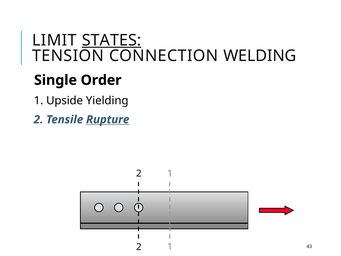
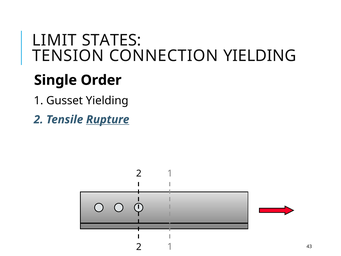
STATES underline: present -> none (112, 40)
CONNECTION WELDING: WELDING -> YIELDING (260, 56)
Upside: Upside -> Gusset (65, 101)
